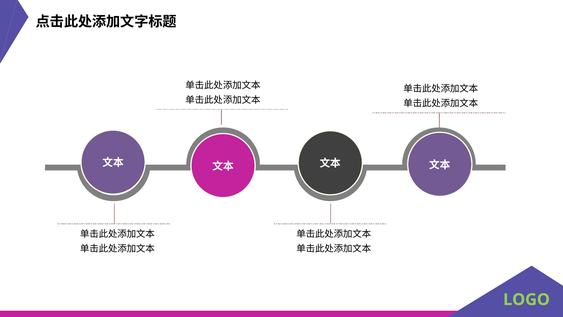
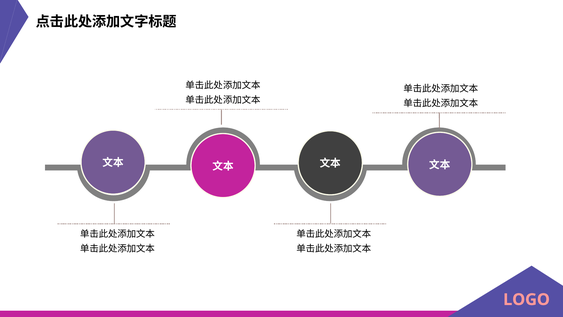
LOGO colour: light green -> pink (526, 299)
